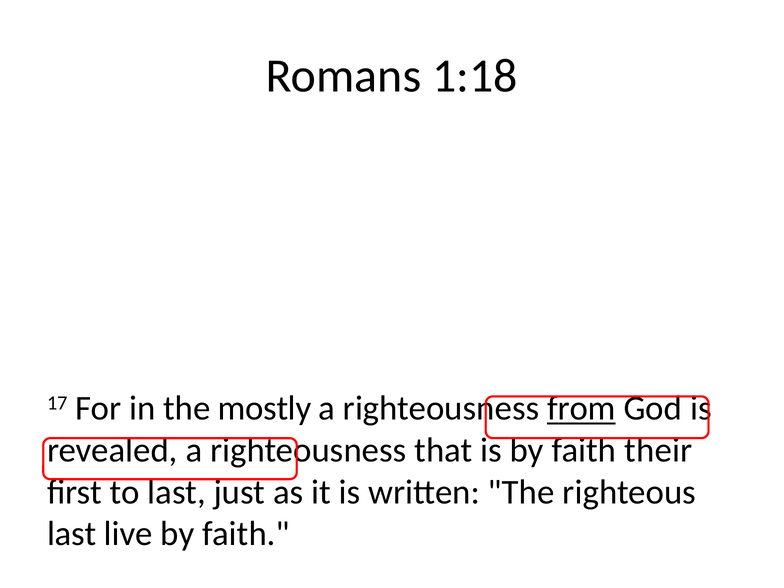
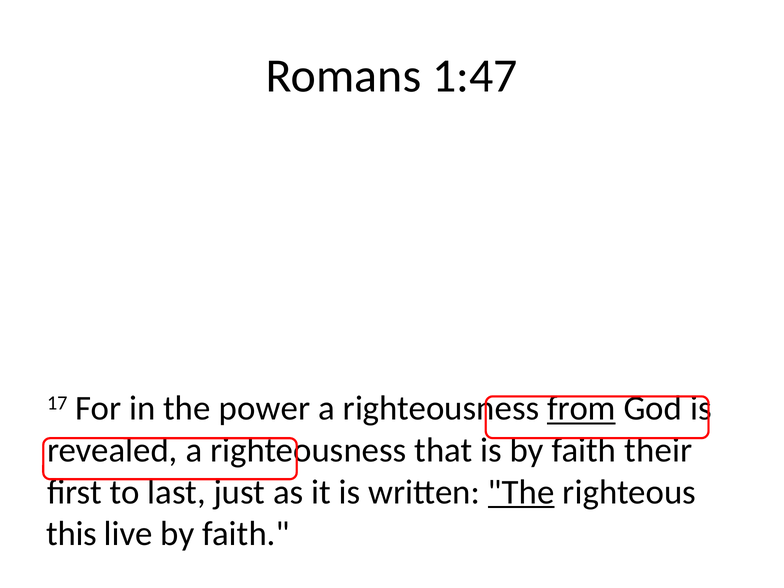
1:18: 1:18 -> 1:47 (475, 76)
mostly: mostly -> power (264, 408)
The underline: none -> present (521, 492)
last: last -> this (72, 534)
